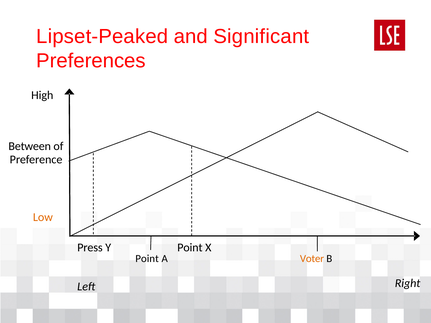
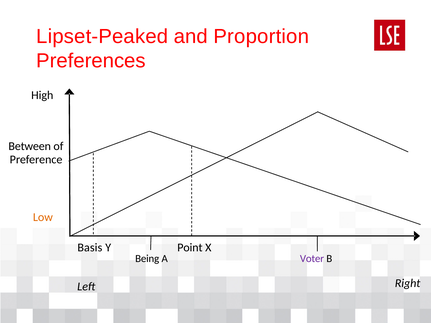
Significant: Significant -> Proportion (261, 37)
Press: Press -> Basis (90, 248)
Point: Point -> Being (147, 259)
Voter colour: orange -> purple (312, 259)
